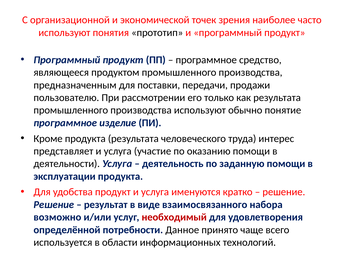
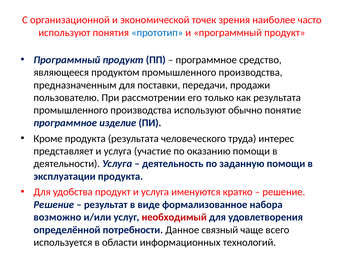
прототип colour: black -> blue (157, 33)
взаимосвязанного: взаимосвязанного -> формализованное (205, 205)
принято: принято -> связный (220, 230)
